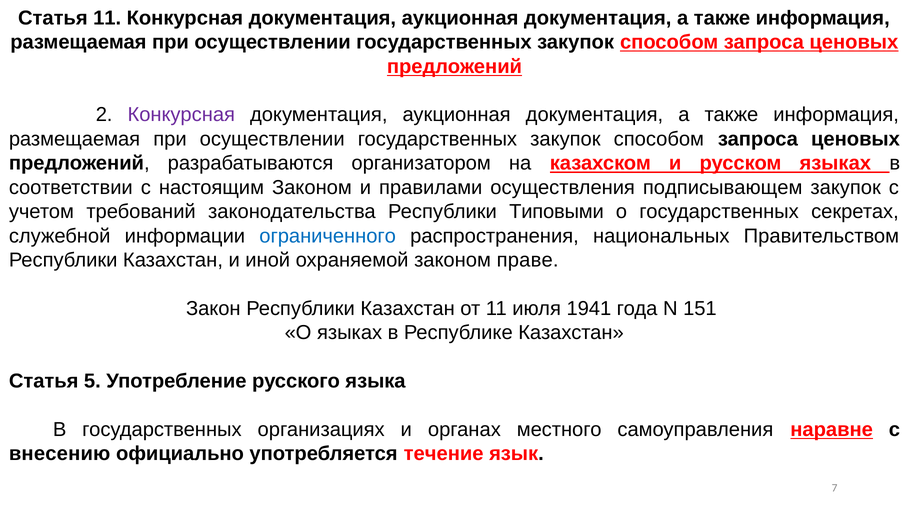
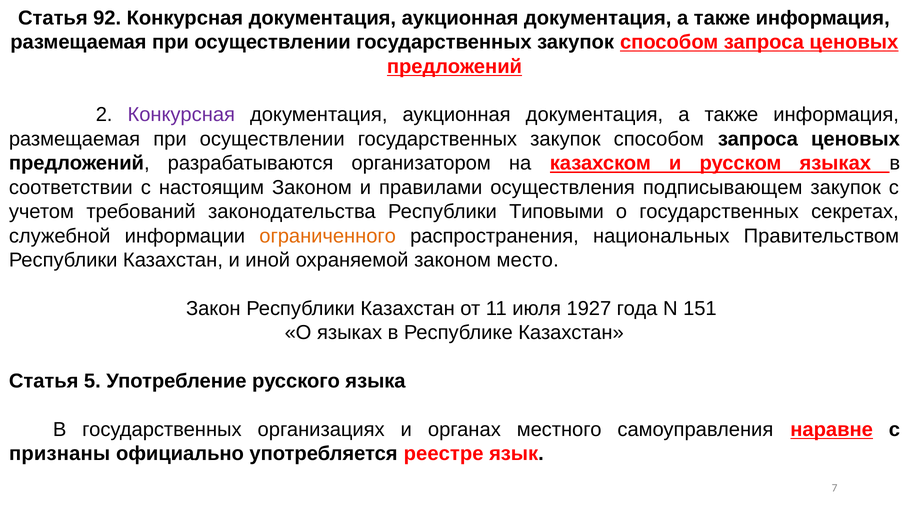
Статья 11: 11 -> 92 (107, 18)
ограниченного colour: blue -> orange (328, 236)
праве: праве -> место (528, 260)
1941: 1941 -> 1927 (589, 309)
внесению: внесению -> признаны (60, 454)
течение: течение -> реестре (444, 454)
